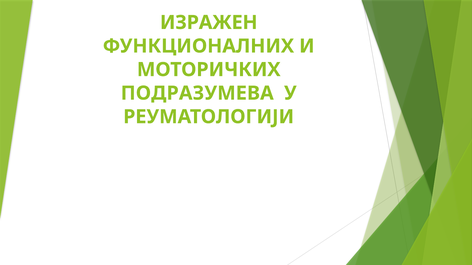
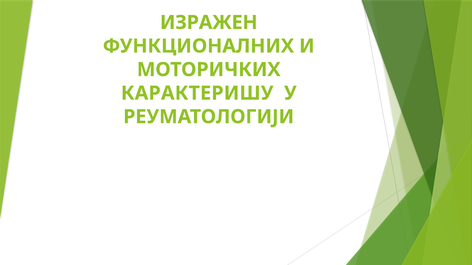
ПОДРАЗУМЕВА: ПОДРАЗУМЕВА -> КАРАКТЕРИШУ (197, 93)
